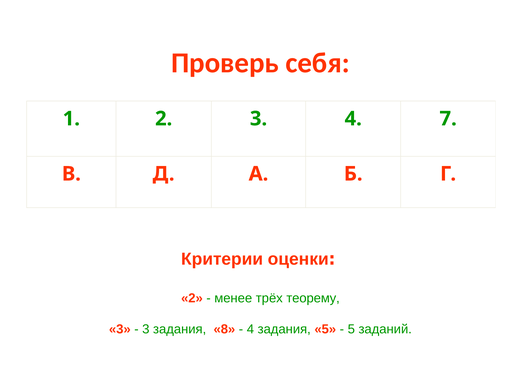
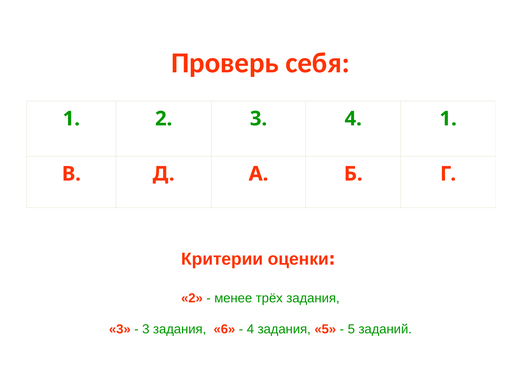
4 7: 7 -> 1 (448, 119)
трёх теорему: теорему -> задания (313, 298)
8: 8 -> 6 (224, 329)
